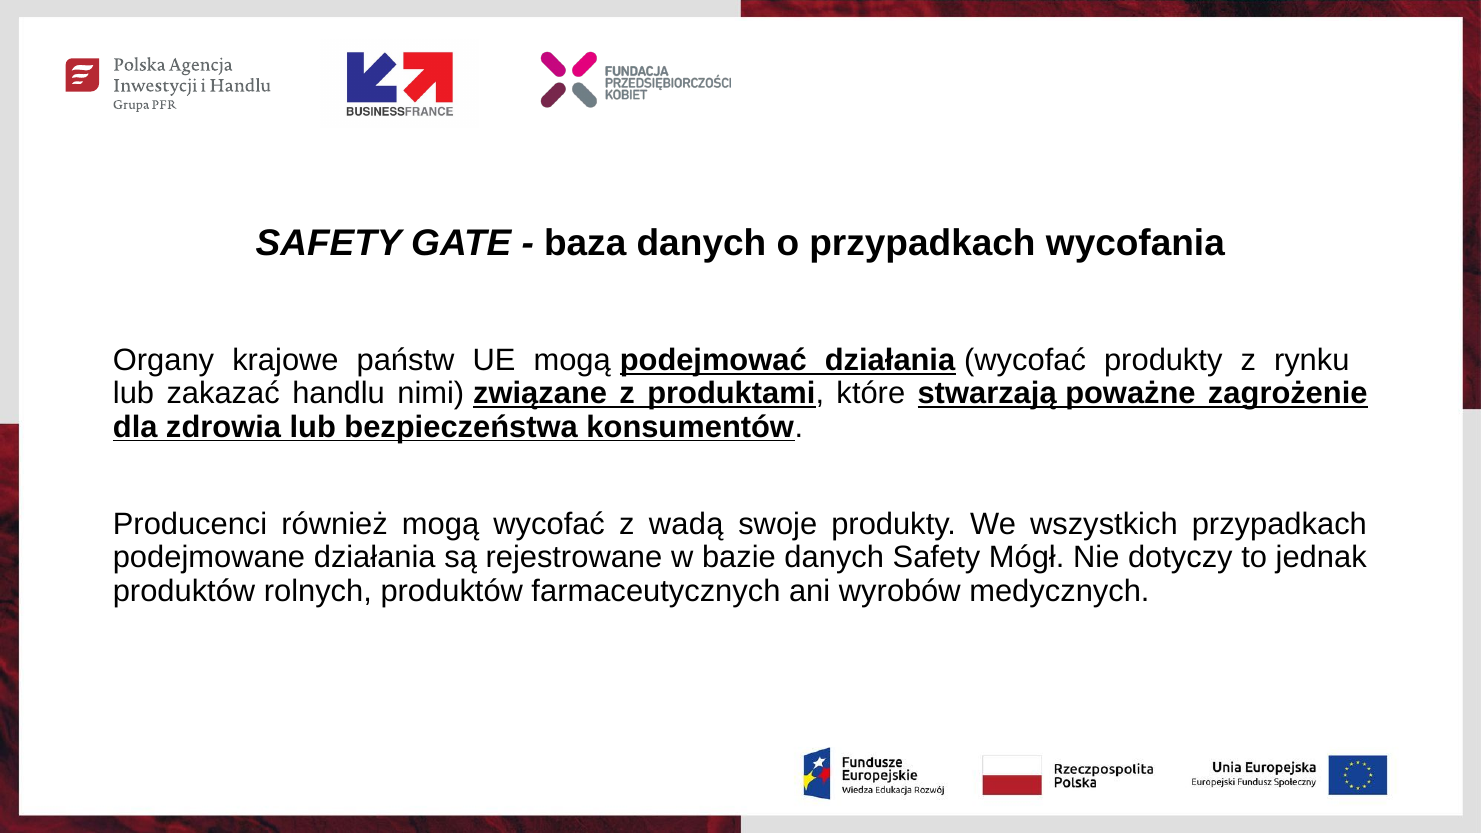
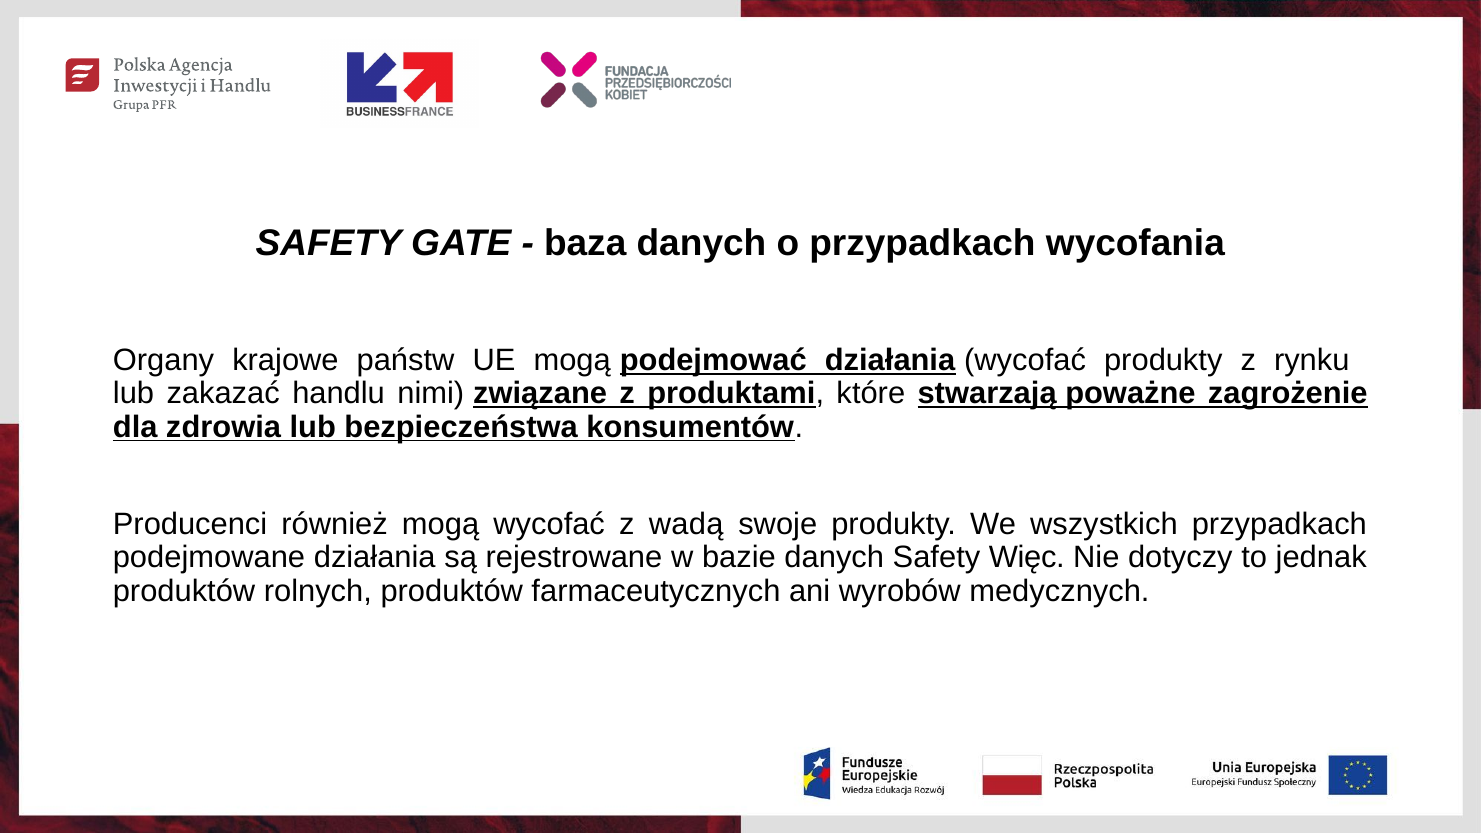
Mógł: Mógł -> Więc (1027, 558)
